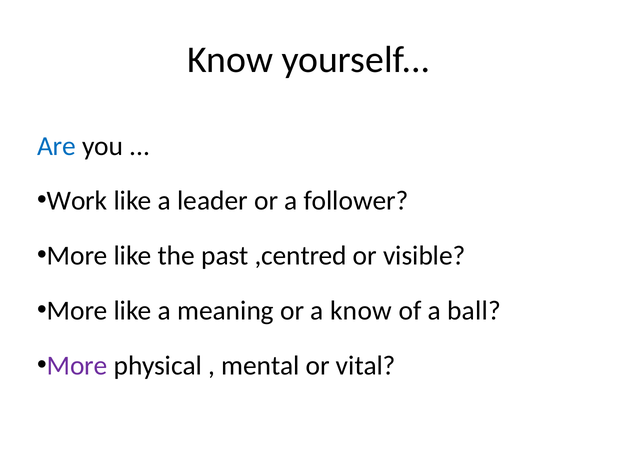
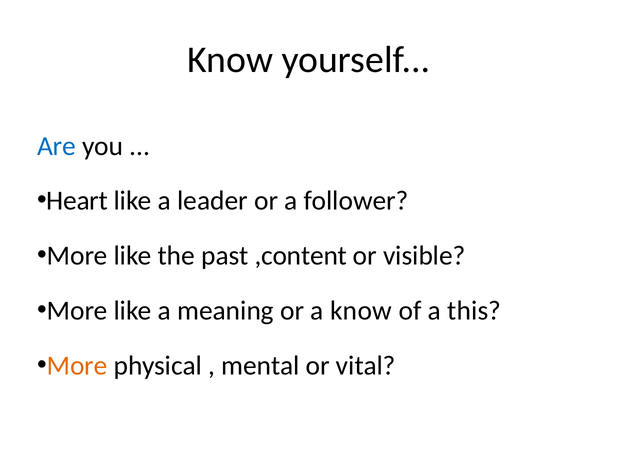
Work: Work -> Heart (77, 201)
,centred: ,centred -> ,content (301, 256)
ball: ball -> this (474, 311)
More colour: purple -> orange (77, 366)
